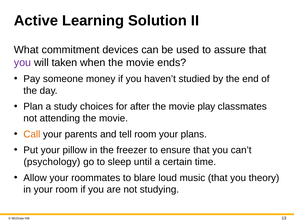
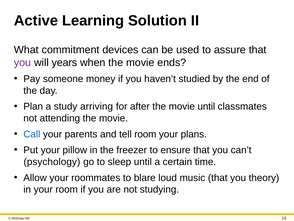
taken: taken -> years (64, 62)
choices: choices -> arriving (97, 106)
movie play: play -> until (206, 106)
Call colour: orange -> blue (32, 134)
